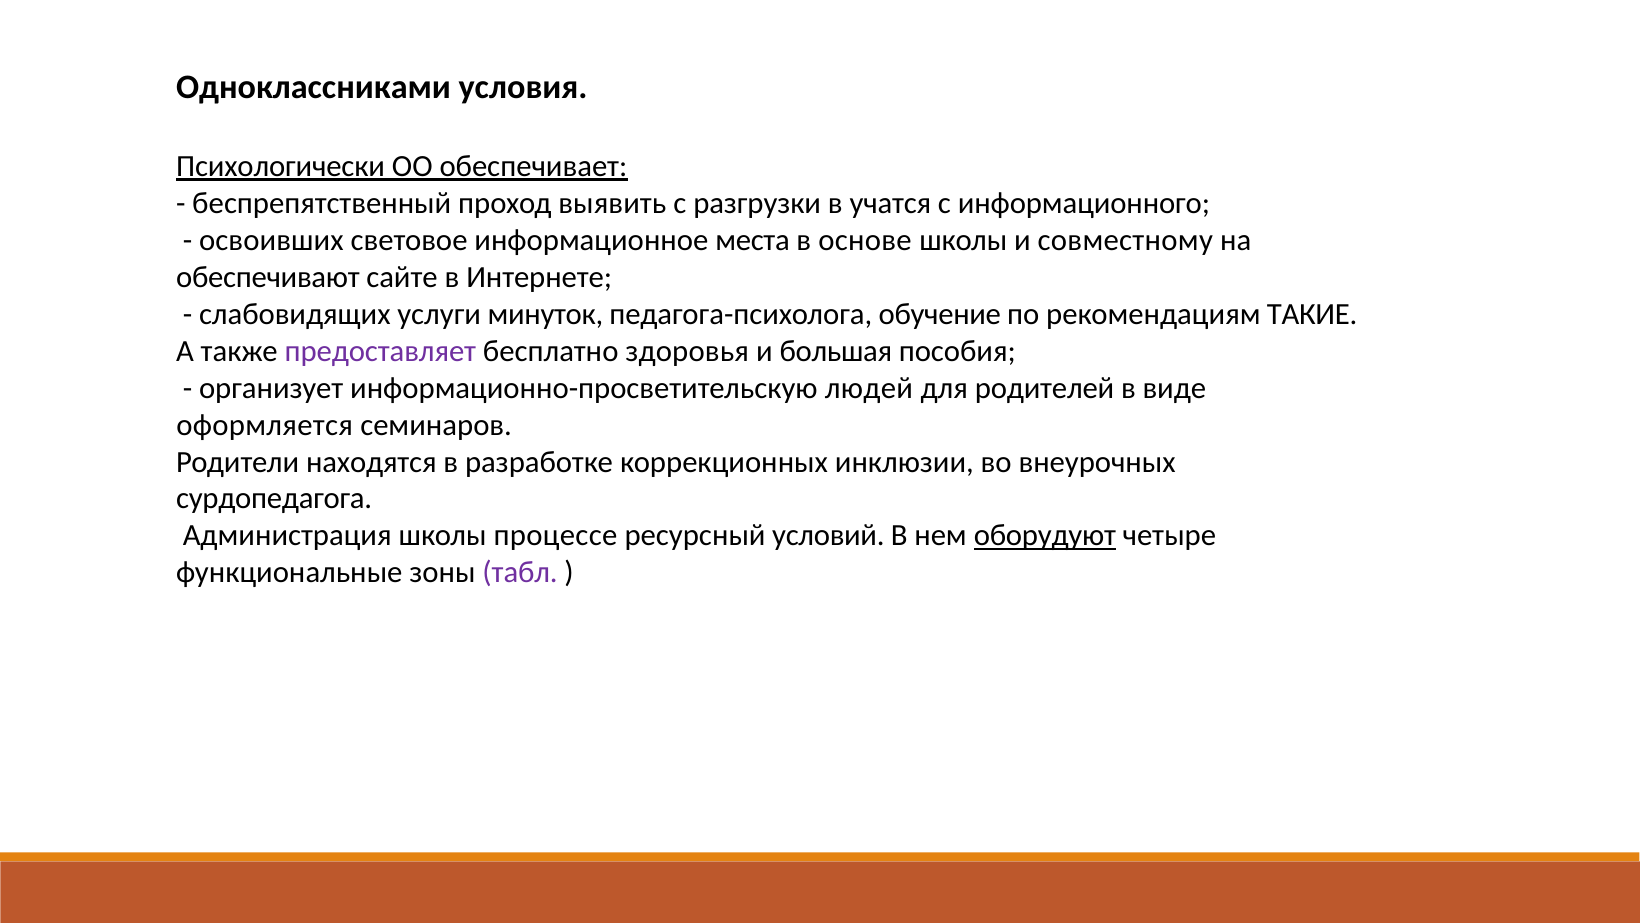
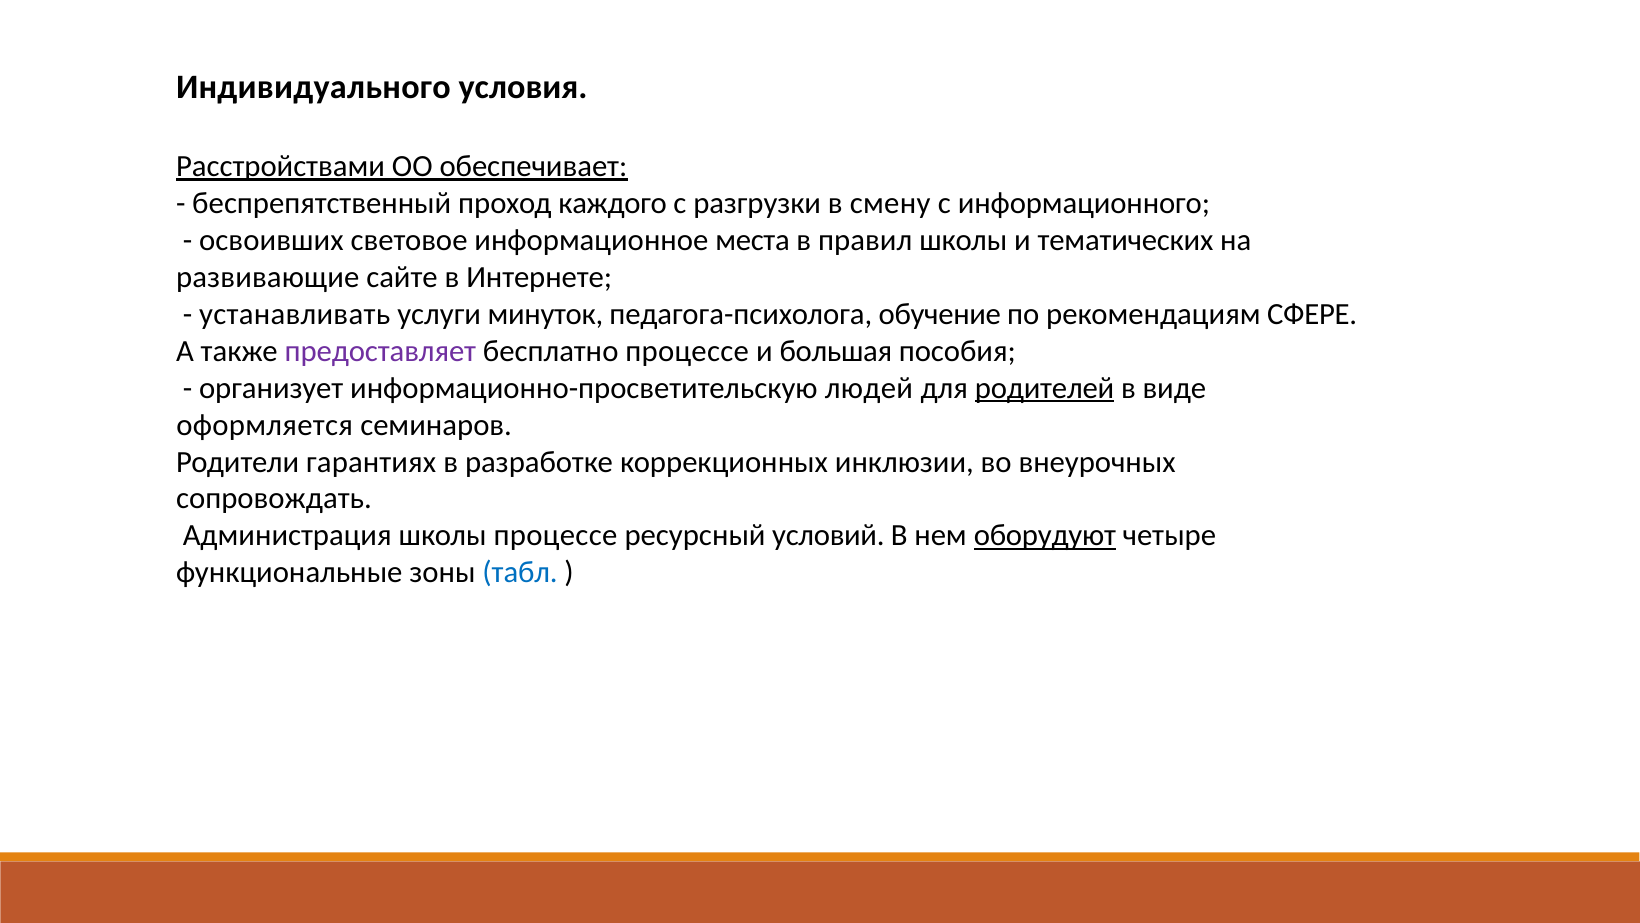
Одноклассниками: Одноклассниками -> Индивидуального (313, 87)
Психологически: Психологически -> Расстройствами (280, 166)
выявить: выявить -> каждого (613, 203)
учатся: учатся -> смену (890, 203)
основе: основе -> правил (865, 240)
совместному: совместному -> тематических (1126, 240)
обеспечивают: обеспечивают -> развивающие (268, 277)
слабовидящих: слабовидящих -> устанавливать (295, 314)
ТАКИЕ: ТАКИЕ -> СФЕРЕ (1312, 314)
бесплатно здоровья: здоровья -> процессе (687, 351)
родителей underline: none -> present (1045, 388)
находятся: находятся -> гарантиях (371, 462)
сурдопедагога: сурдопедагога -> сопровождать (274, 499)
табл colour: purple -> blue (520, 572)
